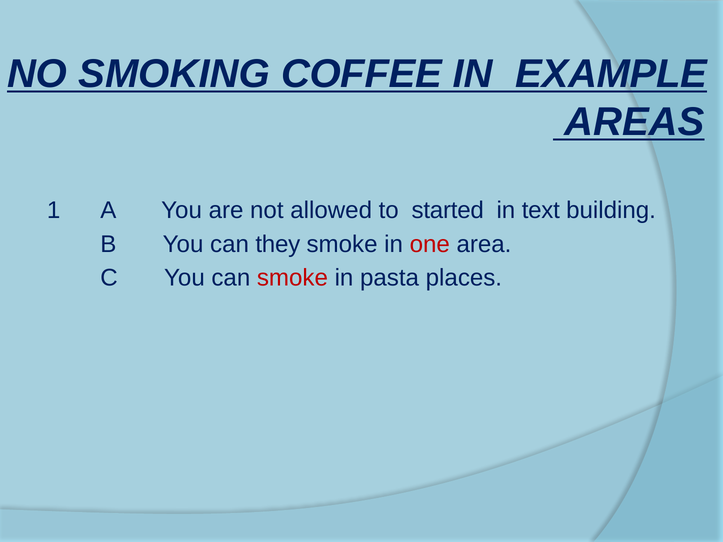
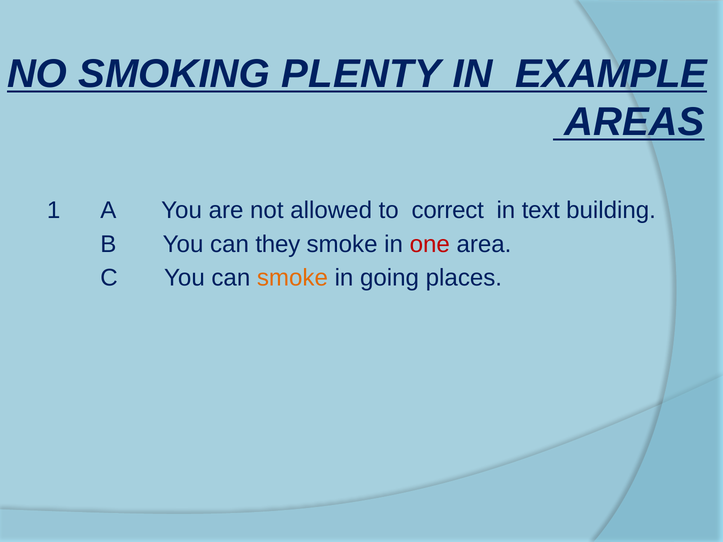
COFFEE: COFFEE -> PLENTY (361, 74)
started: started -> correct (448, 211)
smoke colour: red -> orange (292, 278)
pasta: pasta -> going (390, 278)
